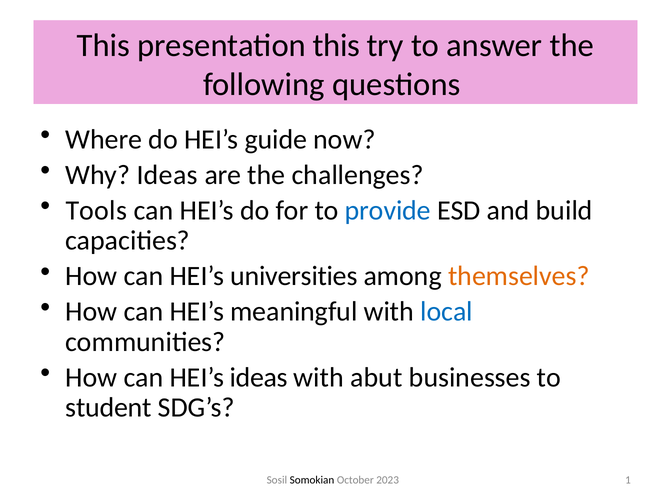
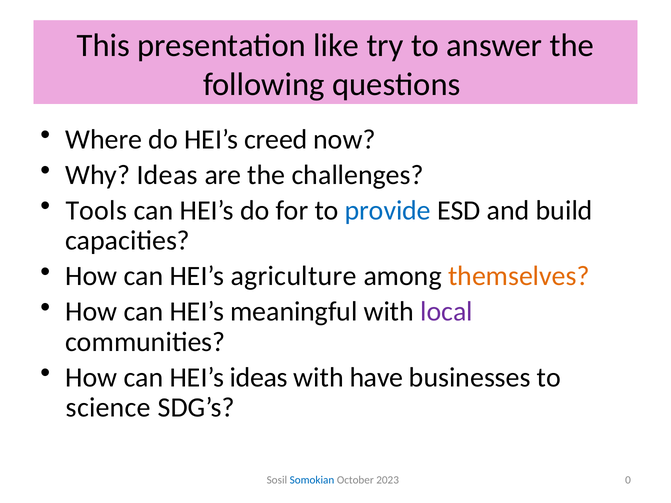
presentation this: this -> like (336, 45)
guide: guide -> creed (276, 140)
universities: universities -> agriculture (294, 276)
local colour: blue -> purple (447, 312)
abut: abut -> have (376, 378)
student: student -> science (108, 408)
Somokian colour: black -> blue (312, 480)
1: 1 -> 0 (628, 480)
